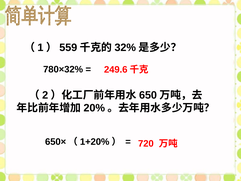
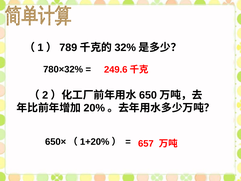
559: 559 -> 789 (68, 48)
720: 720 -> 657 (146, 143)
